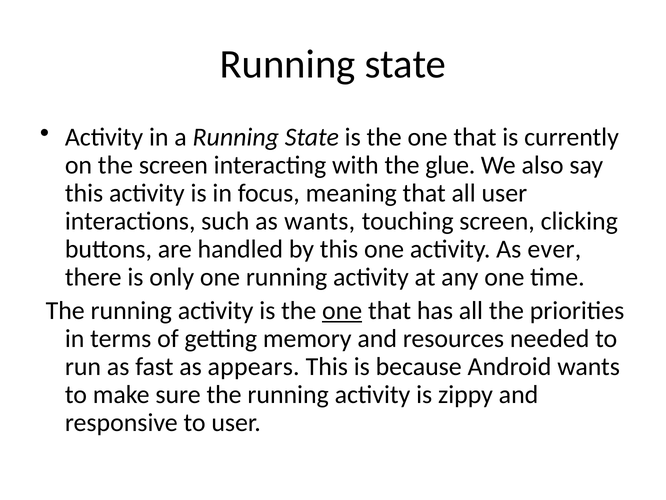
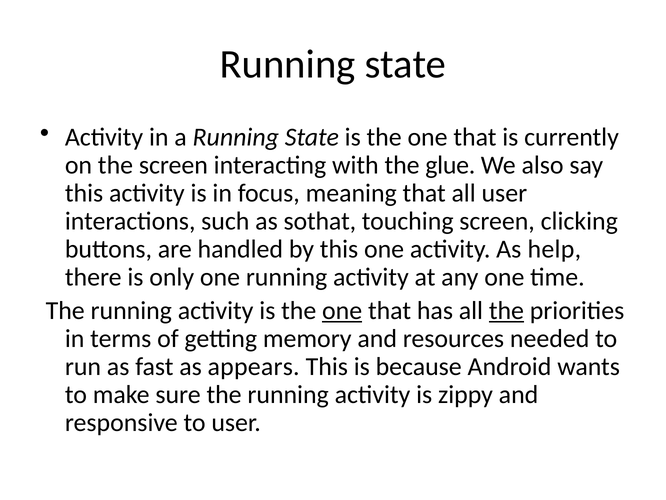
as wants: wants -> sothat (320, 221)
ever: ever -> help (554, 249)
the underline: none -> present (506, 310)
